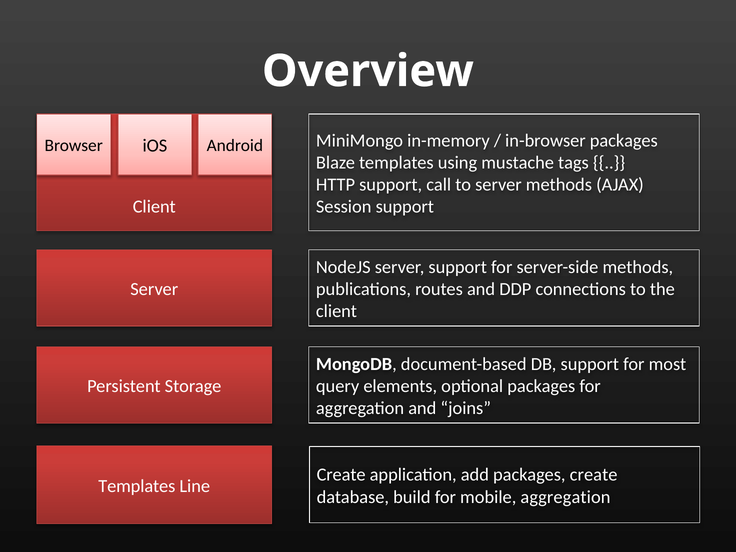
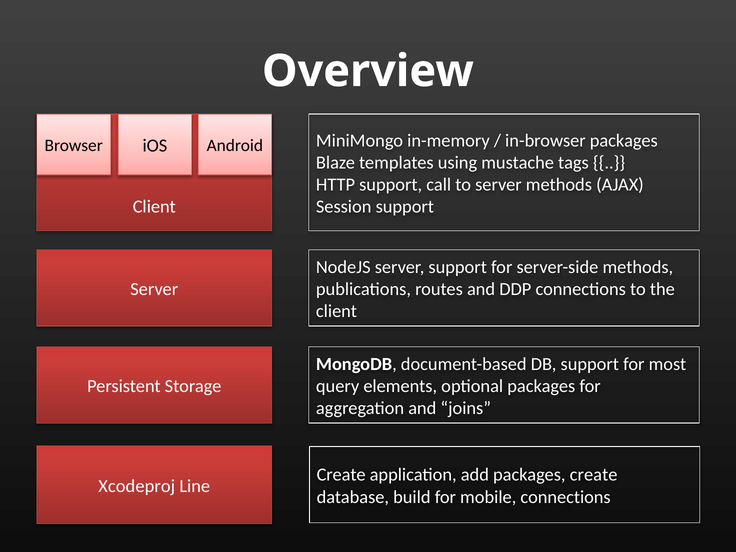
Templates: Templates -> Xcodeproj (137, 486)
mobile aggregation: aggregation -> connections (566, 497)
